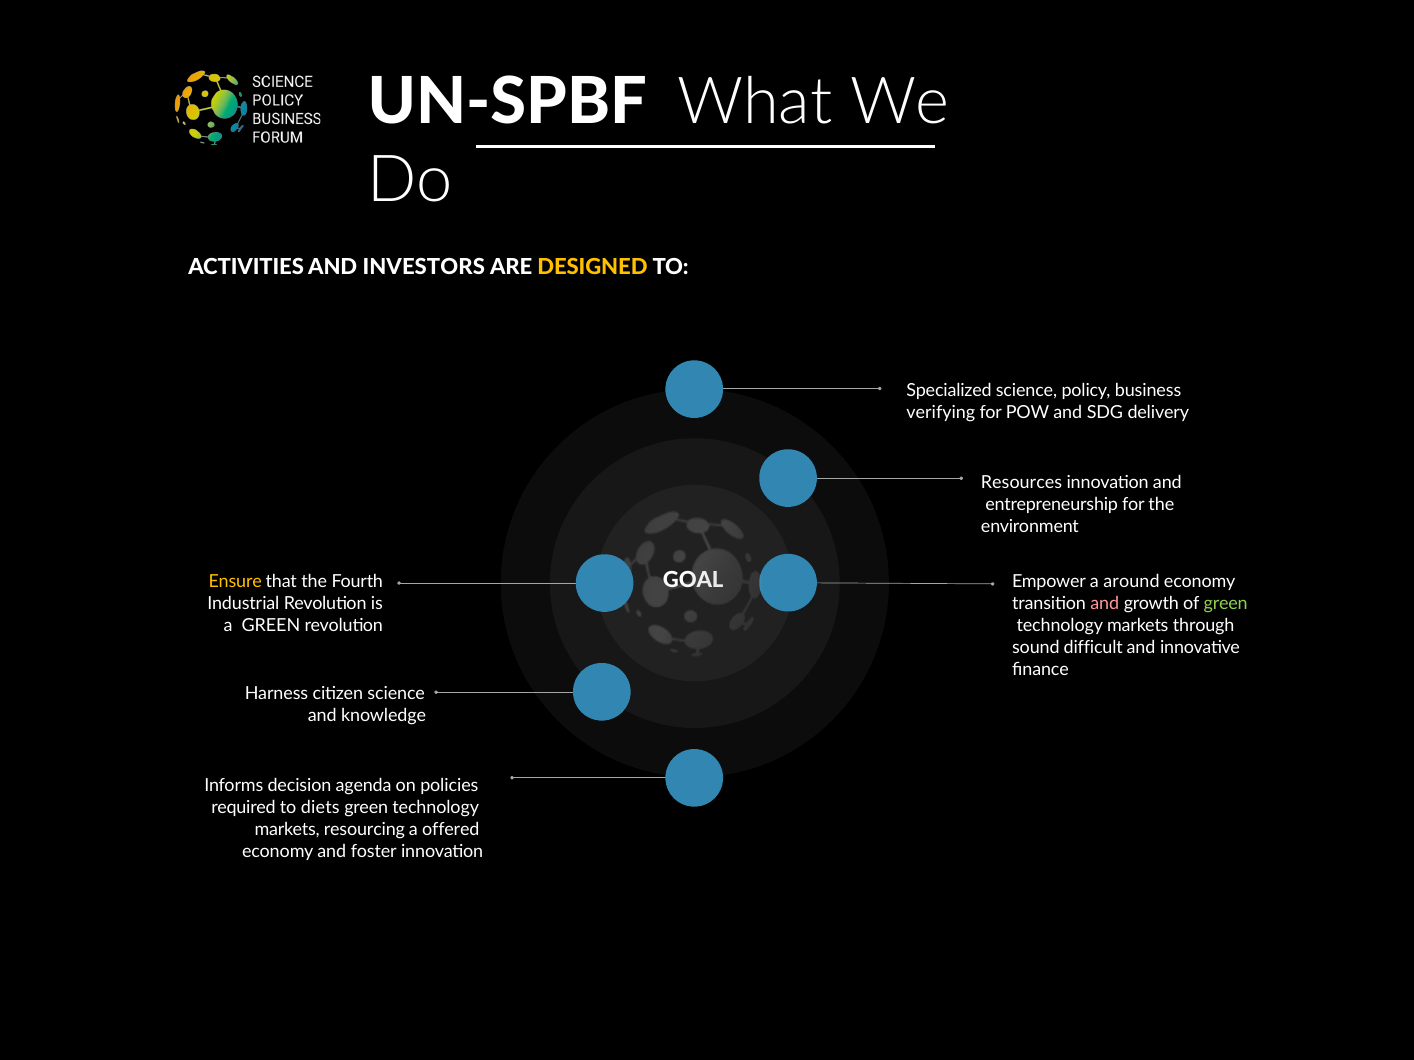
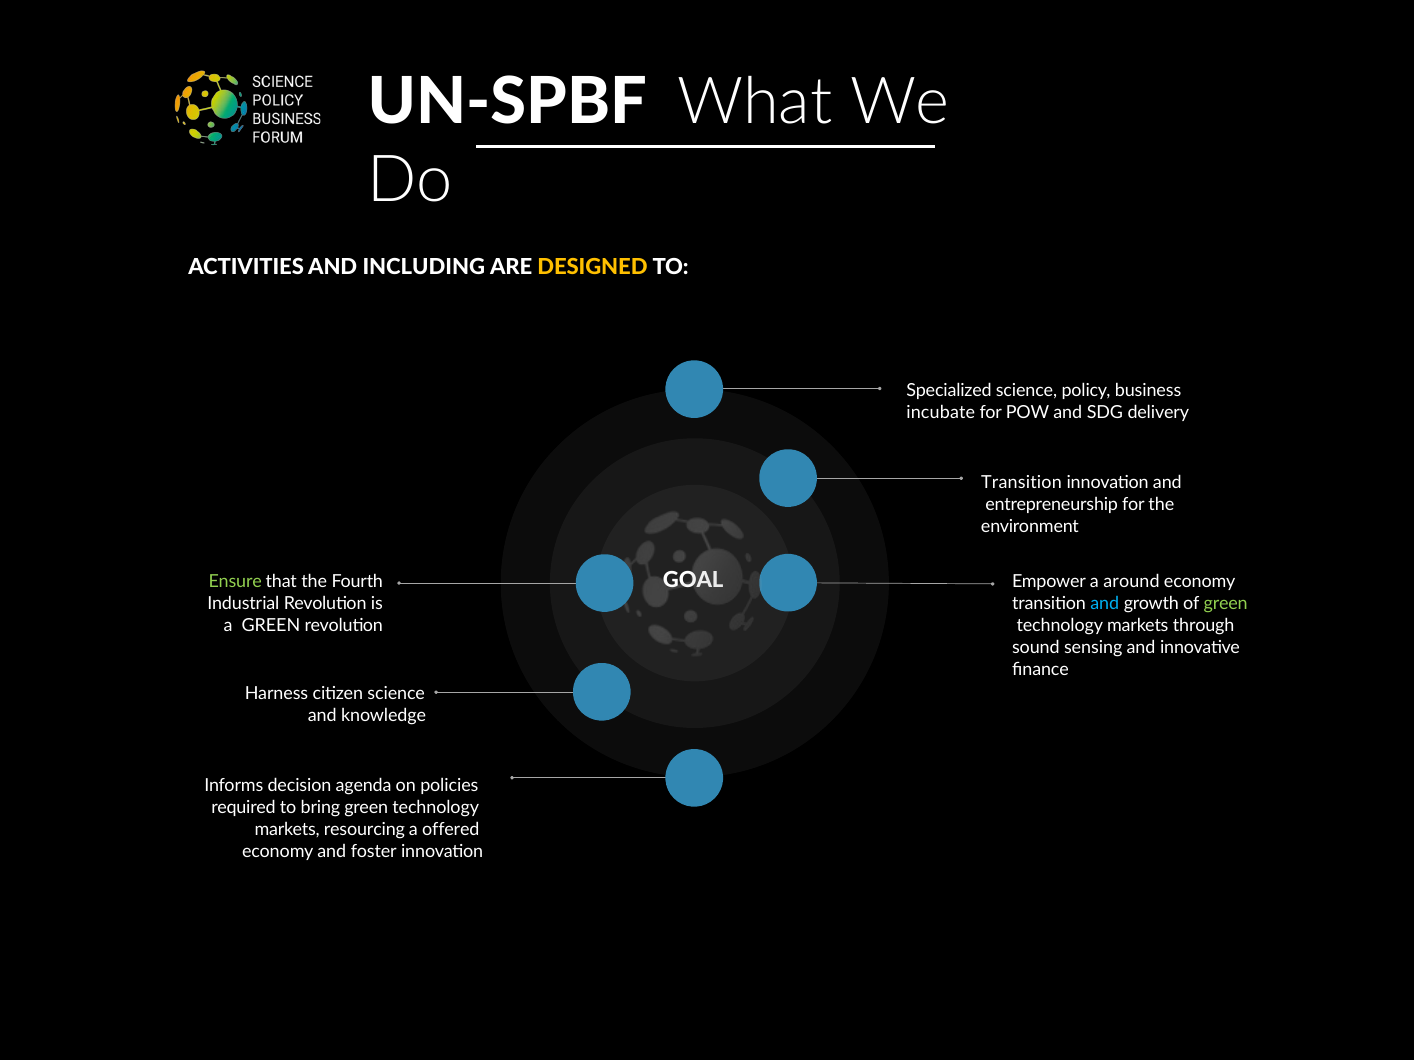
INVESTORS: INVESTORS -> INCLUDING (424, 267)
verifying: verifying -> incubate (941, 413)
Resources: Resources -> Transition (1021, 483)
Ensure colour: yellow -> light green (235, 582)
and colour: pink -> light blue (1105, 604)
difficult: difficult -> sensing (1093, 648)
diets: diets -> bring (320, 808)
